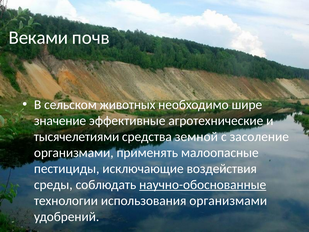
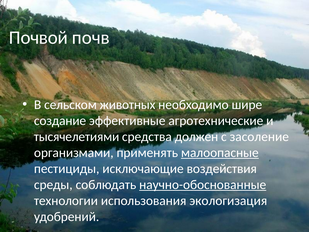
Веками: Веками -> Почвой (38, 38)
значение: значение -> создание (60, 121)
земной: земной -> должен (196, 137)
малоопасные underline: none -> present (220, 153)
использования организмами: организмами -> экологизация (228, 200)
